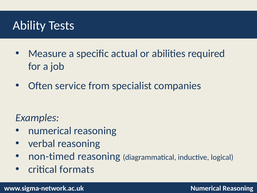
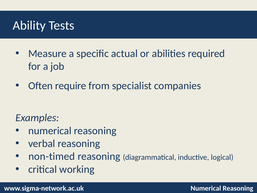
service: service -> require (71, 86)
formats: formats -> working (77, 169)
